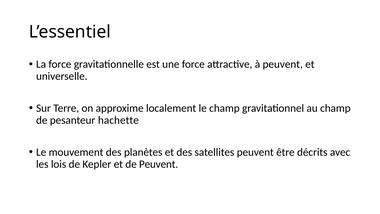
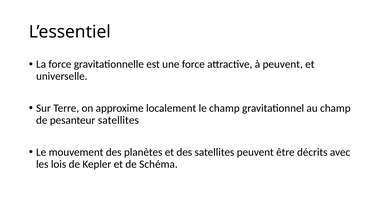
pesanteur hachette: hachette -> satellites (118, 120)
de Peuvent: Peuvent -> Schéma (158, 164)
